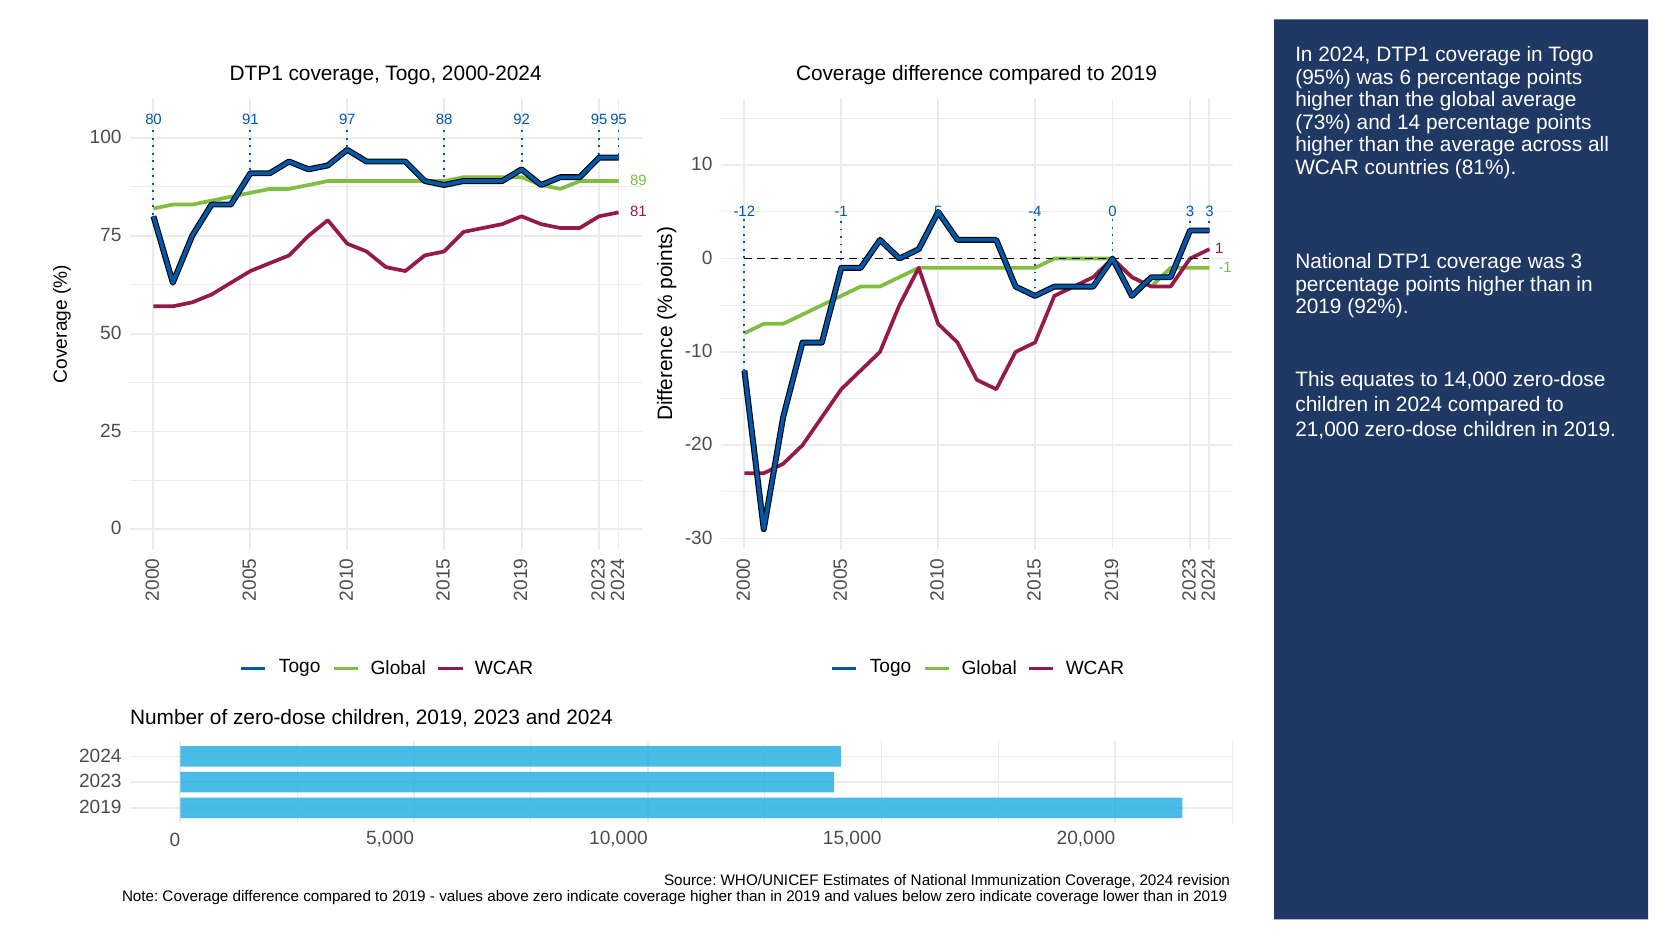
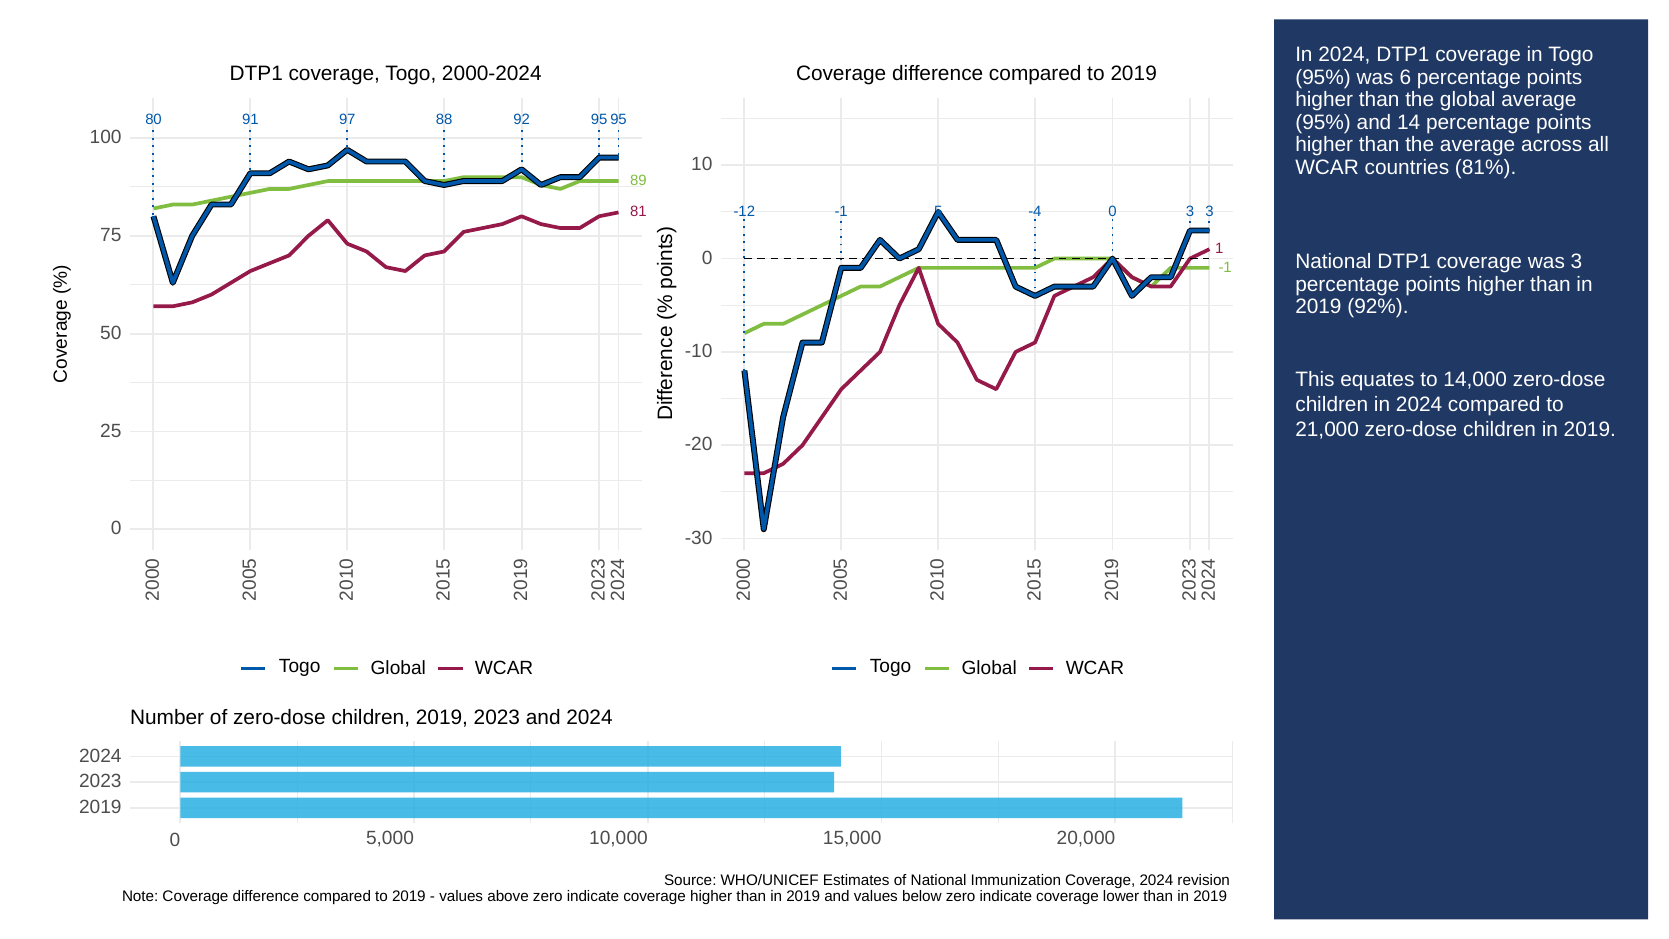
73%: 73% -> 95% (1323, 122)
